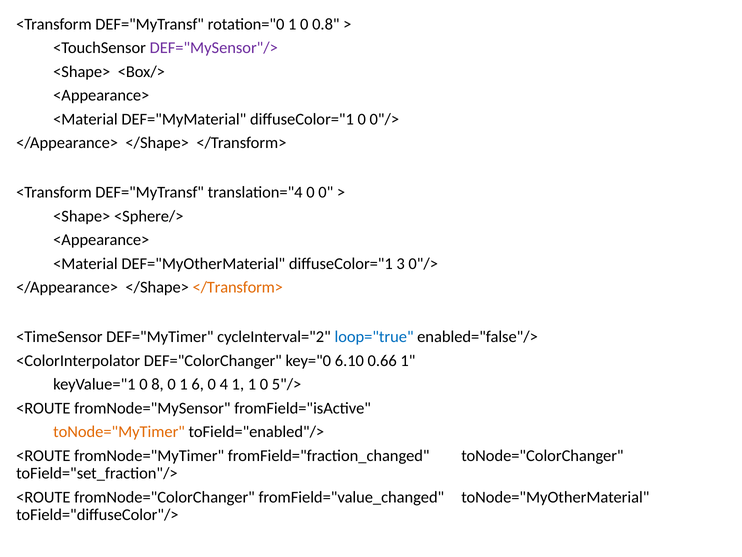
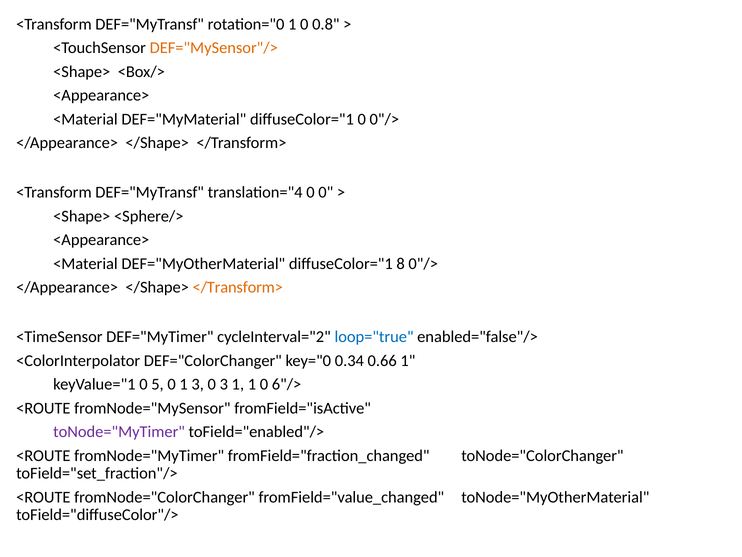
DEF="MySensor"/> colour: purple -> orange (214, 48)
3: 3 -> 8 (401, 263)
6.10: 6.10 -> 0.34 (349, 360)
8: 8 -> 5 (157, 384)
1 6: 6 -> 3 (198, 384)
0 4: 4 -> 3 (224, 384)
5"/>: 5"/> -> 6"/> (287, 384)
toNode="MyTimer colour: orange -> purple (119, 431)
